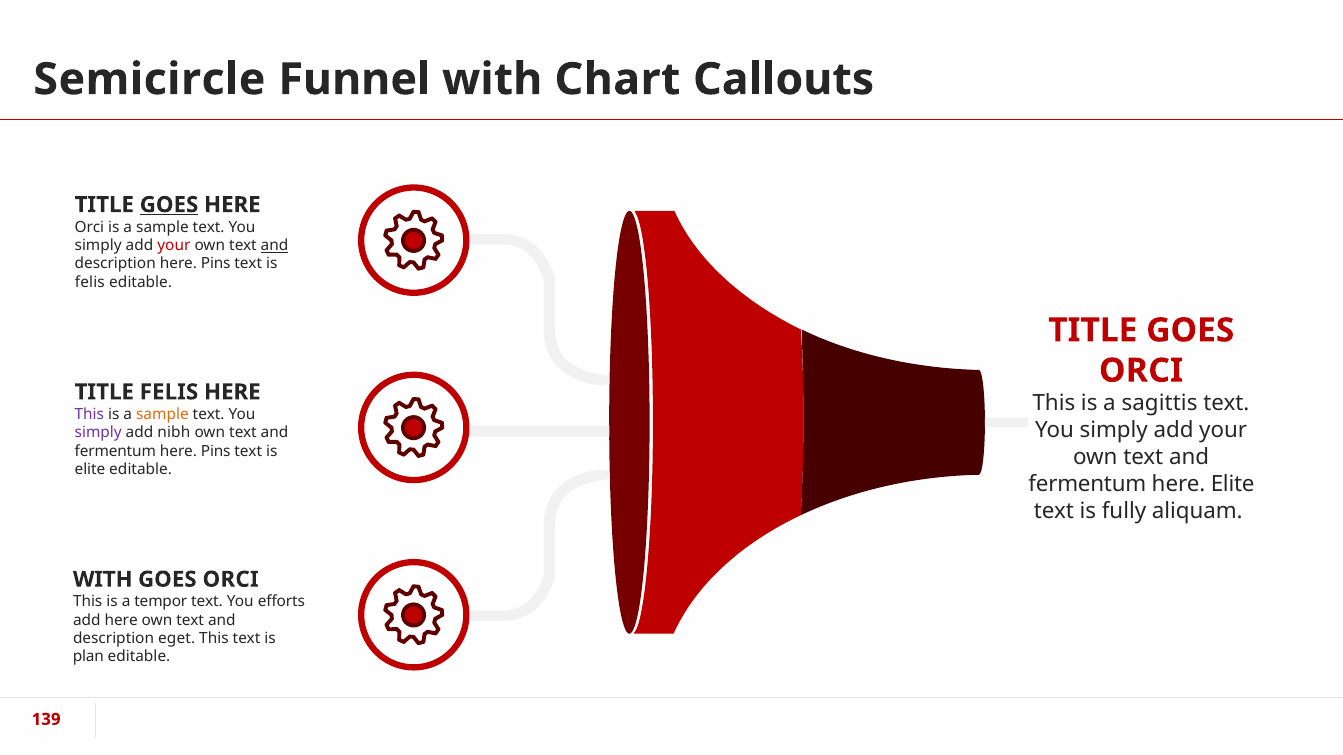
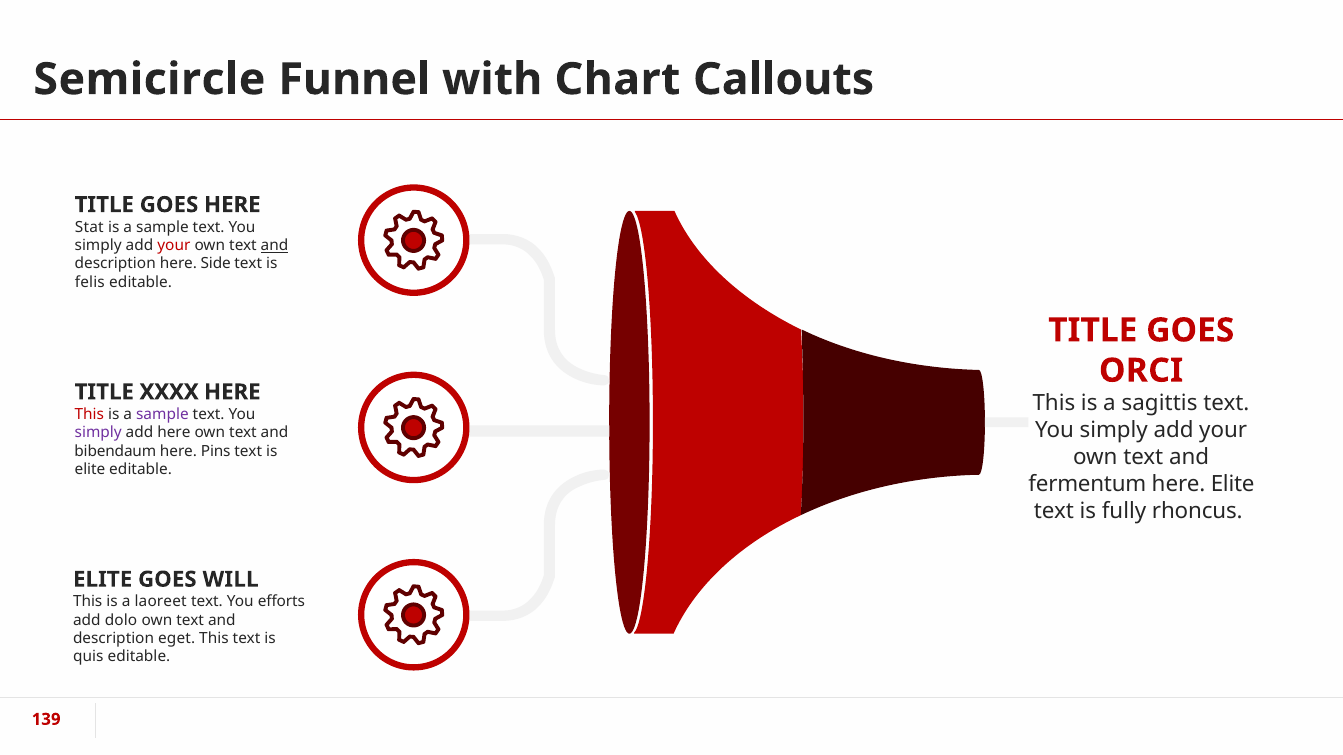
GOES underline: present -> none (169, 205)
Orci: Orci -> Stat (89, 227)
description here Pins: Pins -> Side (216, 264)
TITLE FELIS: FELIS -> XXXX (169, 392)
This colour: purple -> red (89, 414)
sample colour: orange -> purple (162, 414)
add nibh: nibh -> here (174, 433)
fermentum: fermentum -> bibendaum (115, 451)
aliquam: aliquam -> rhoncus (1197, 511)
WITH: WITH -> ELITE (103, 580)
ORCI: ORCI -> WILL (231, 580)
tempor: tempor -> laoreet (161, 602)
add here: here -> dolo (121, 620)
plan: plan -> quis (88, 657)
